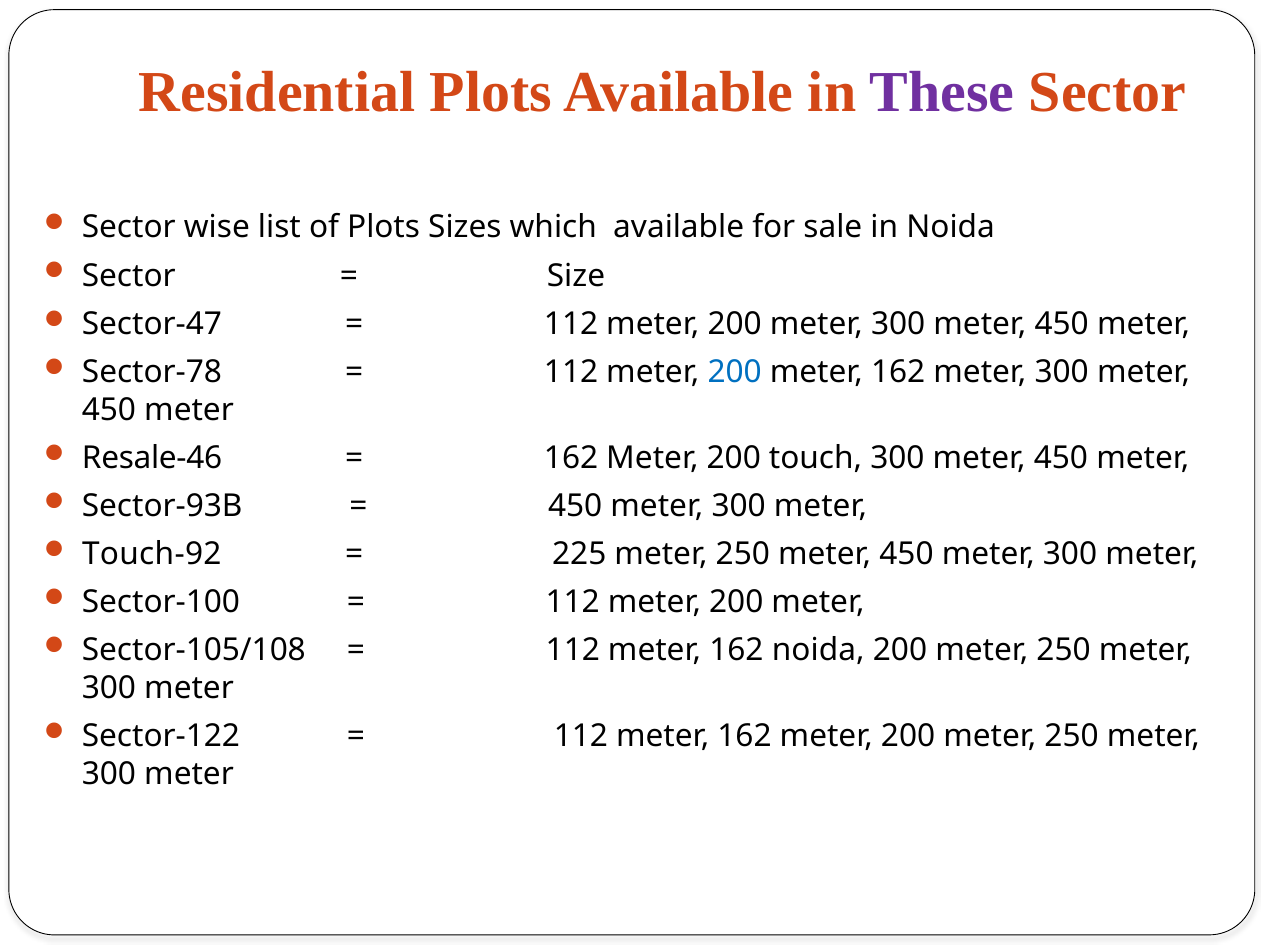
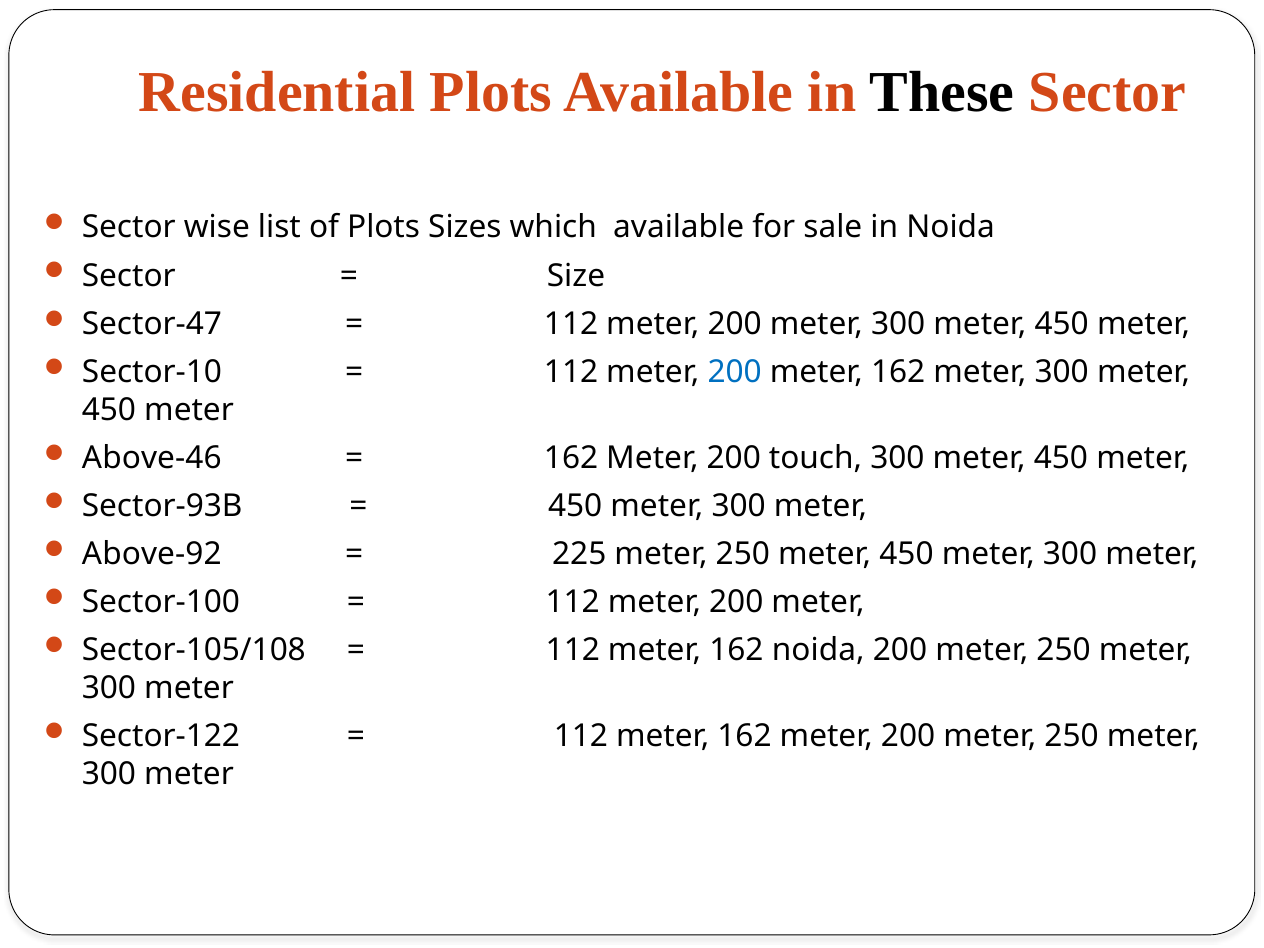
These colour: purple -> black (942, 92)
Sector-78: Sector-78 -> Sector-10 (152, 372)
Resale-46: Resale-46 -> Above-46 (152, 458)
Touch-92: Touch-92 -> Above-92 (152, 554)
